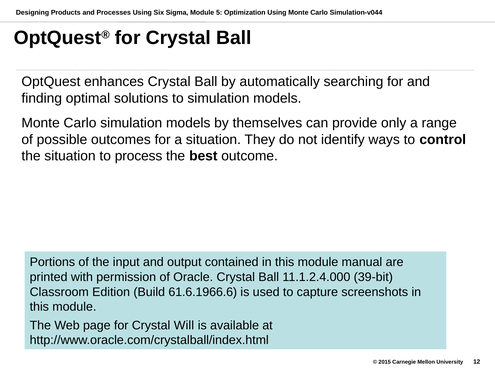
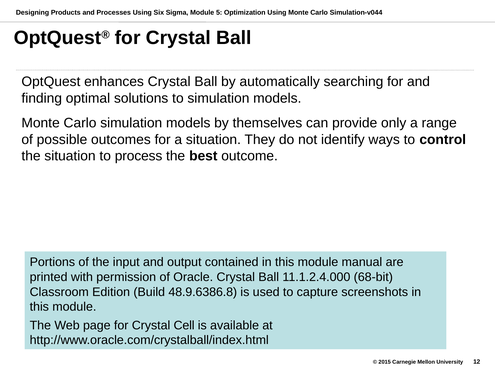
39-bit: 39-bit -> 68-bit (373, 277)
61.6.1966.6: 61.6.1966.6 -> 48.9.6386.8 (203, 292)
Will: Will -> Cell (184, 326)
